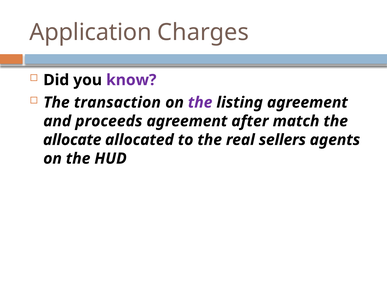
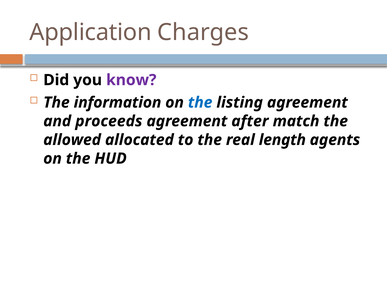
transaction: transaction -> information (118, 103)
the colour: purple -> blue (200, 103)
allocate: allocate -> allowed (72, 140)
sellers: sellers -> length (282, 140)
